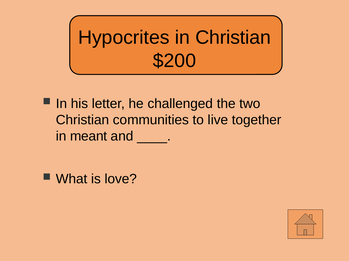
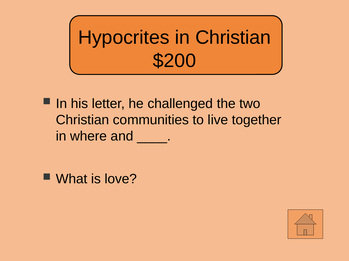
meant: meant -> where (89, 136)
